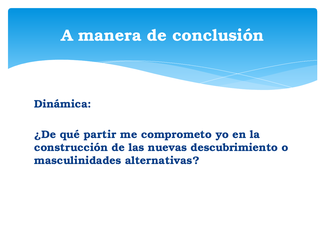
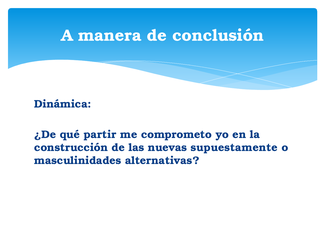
descubrimiento: descubrimiento -> supuestamente (234, 147)
